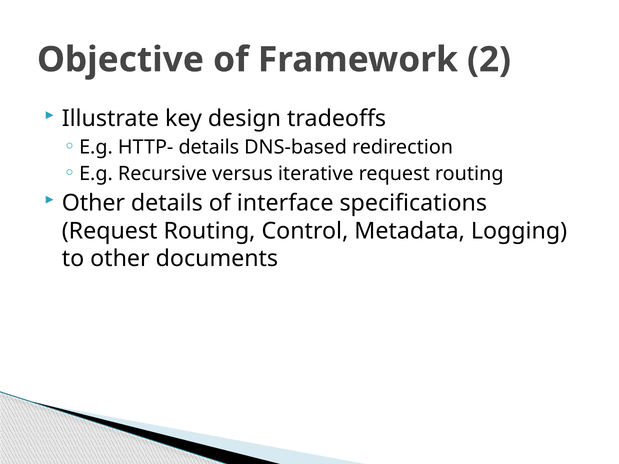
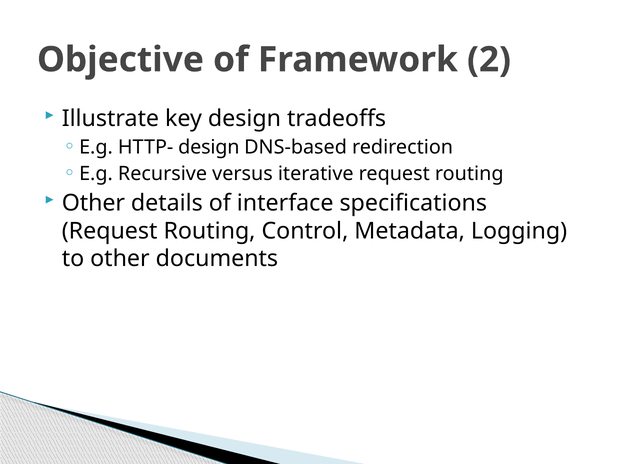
HTTP- details: details -> design (209, 147)
